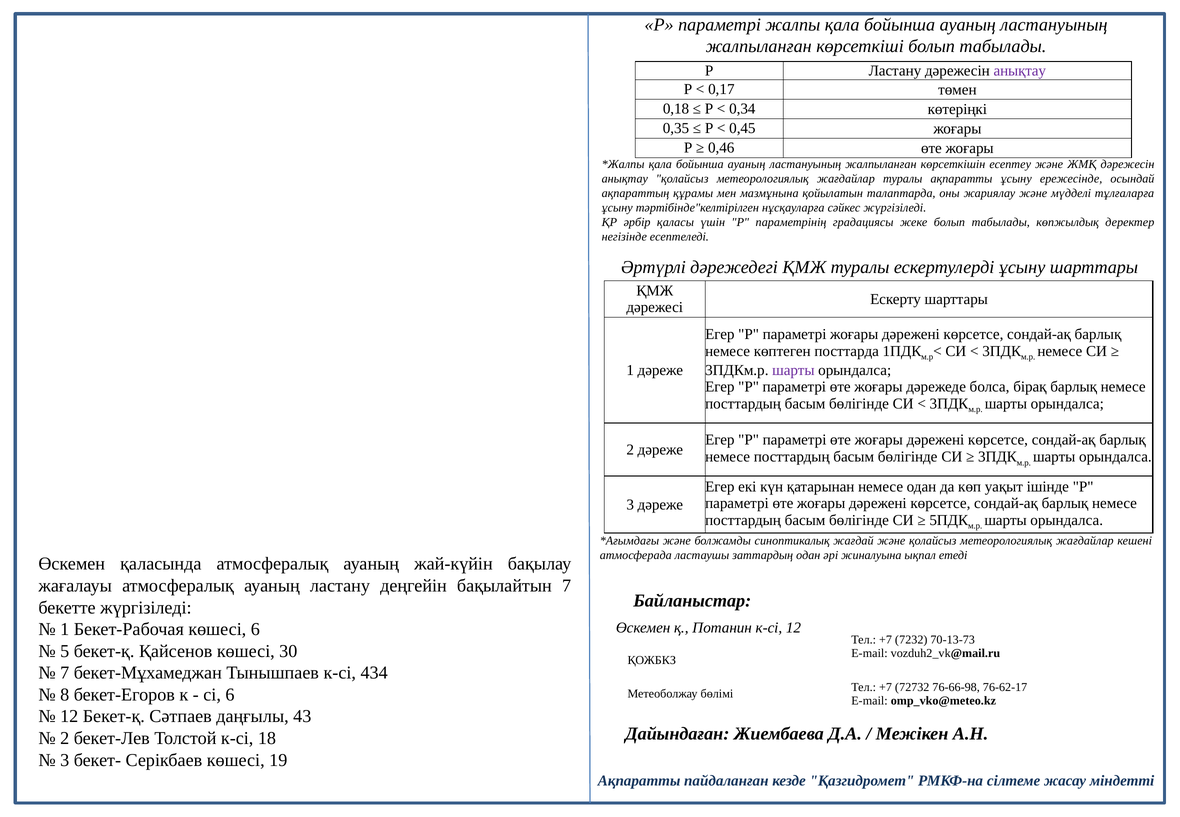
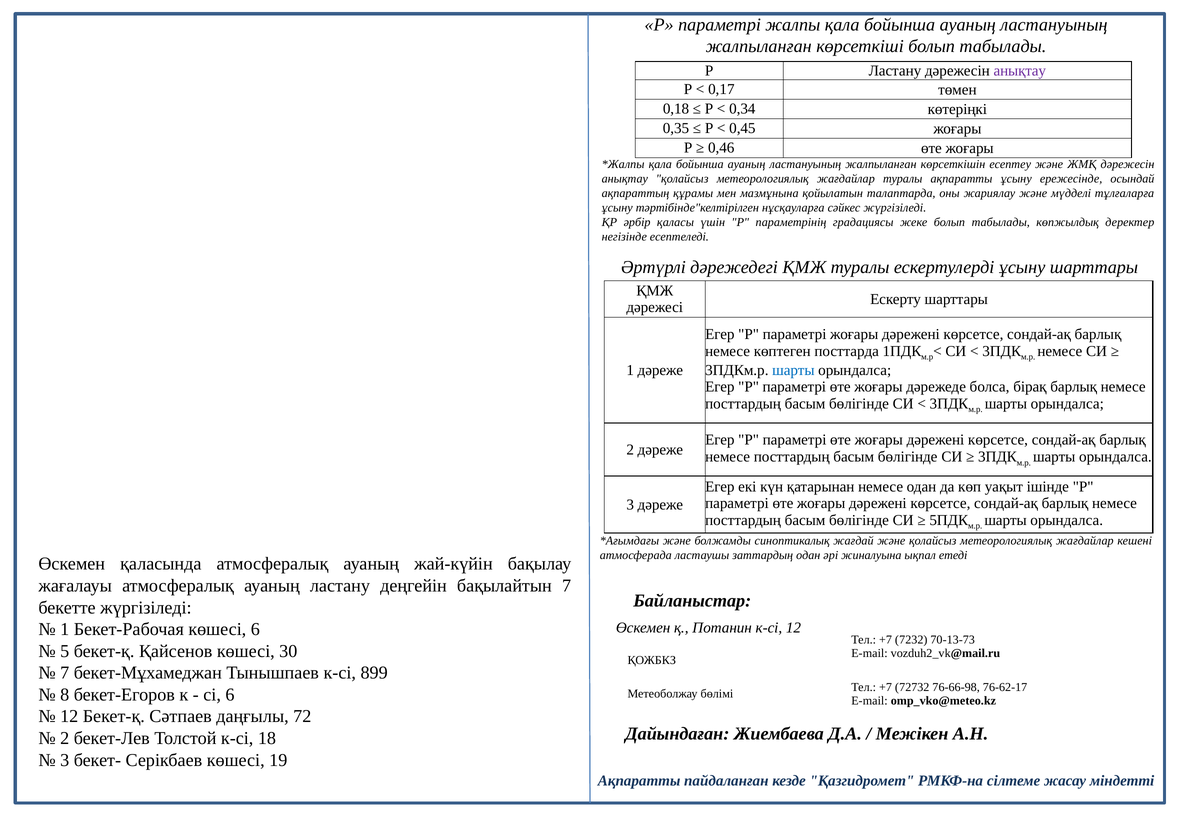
шарты colour: purple -> blue (793, 370)
434: 434 -> 899 (374, 673)
43: 43 -> 72 (302, 716)
